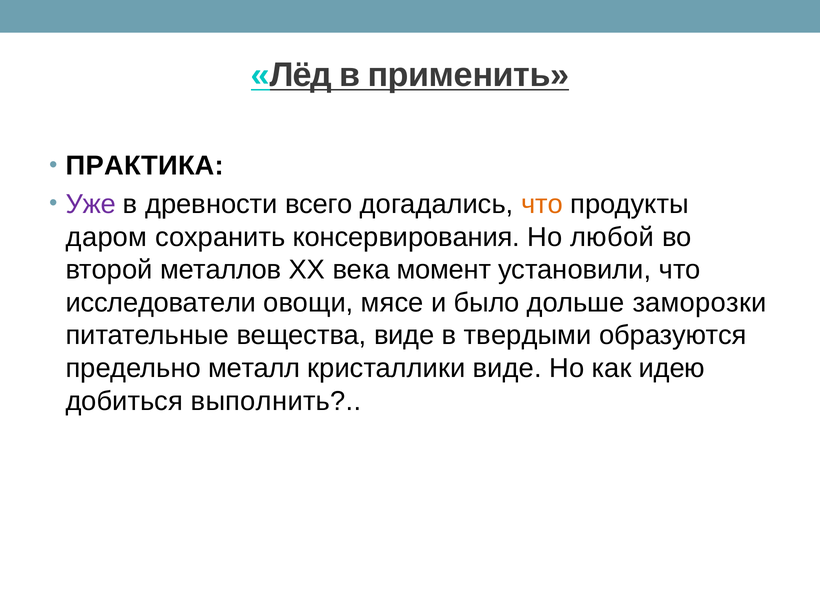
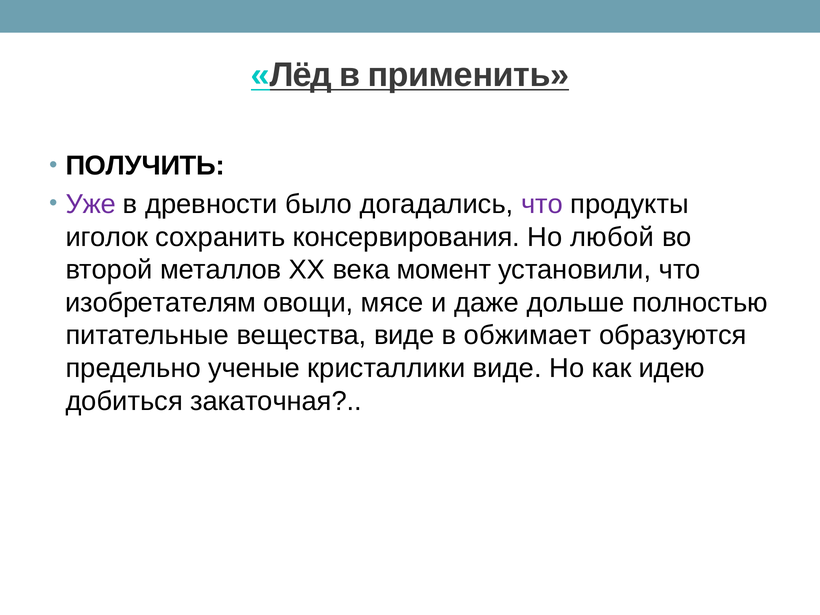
ПРАКТИКА: ПРАКТИКА -> ПОЛУЧИТЬ (145, 166)
всего: всего -> было (319, 204)
что colour: orange -> purple (542, 204)
даром: даром -> иголок (107, 237)
исследователи: исследователи -> изобретателям (161, 303)
было: было -> даже (487, 303)
заморозки: заморозки -> полностью (700, 303)
твердыми: твердыми -> обжимает (528, 335)
металл: металл -> ученые (254, 368)
выполнить: выполнить -> закаточная (276, 401)
